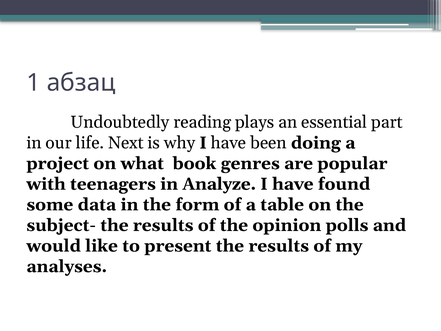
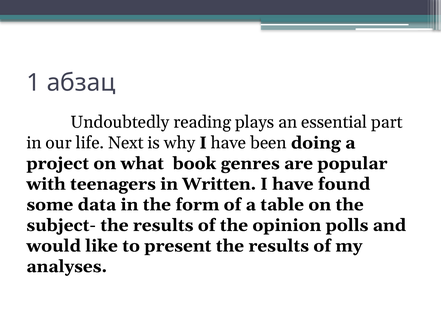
Analyze: Analyze -> Written (219, 184)
